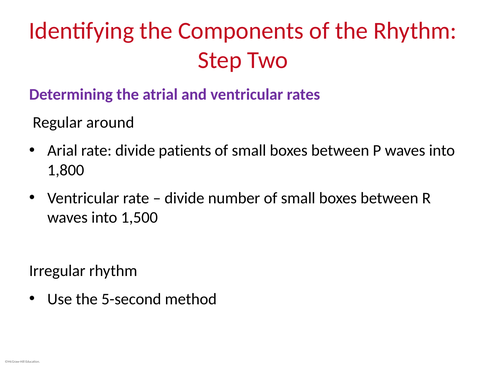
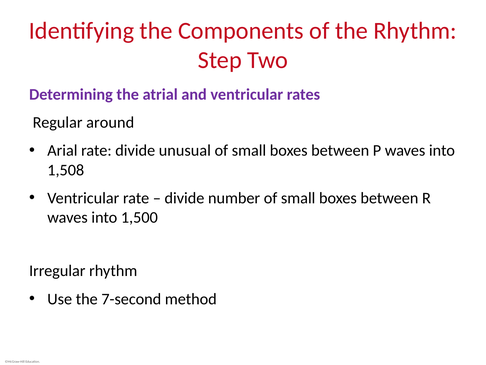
patients: patients -> unusual (185, 150)
1,800: 1,800 -> 1,508 (66, 170)
5-second: 5-second -> 7-second (131, 299)
